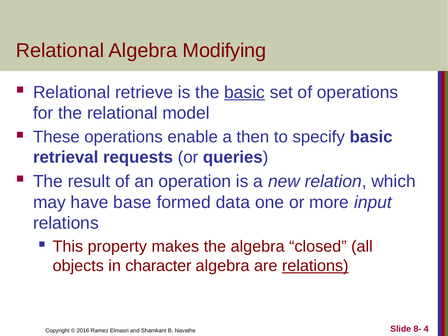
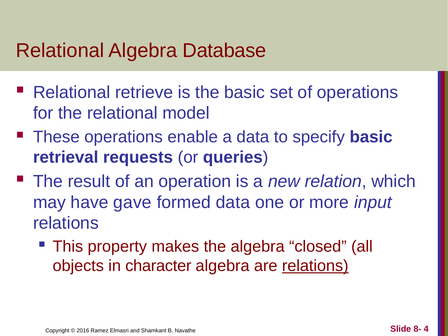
Modifying: Modifying -> Database (224, 51)
basic underline: present -> none (245, 92)
a then: then -> data (253, 137)
base: base -> gave (132, 202)
